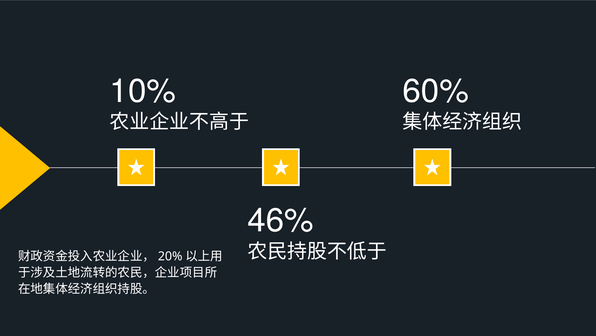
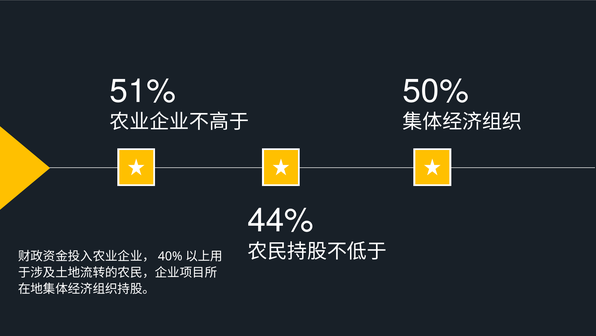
10%: 10% -> 51% (143, 91)
60%: 60% -> 50% (436, 91)
46%: 46% -> 44% (281, 220)
20%: 20% -> 40% (170, 256)
